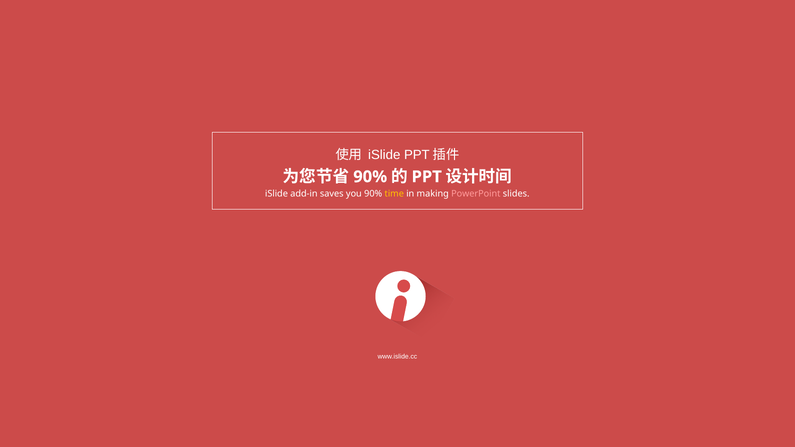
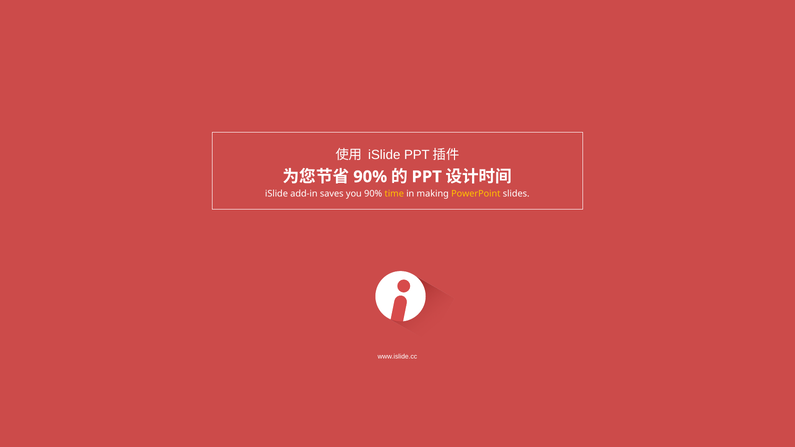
PowerPoint colour: pink -> yellow (476, 194)
